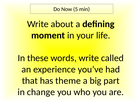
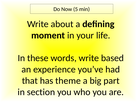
called: called -> based (112, 58)
change: change -> section (41, 93)
